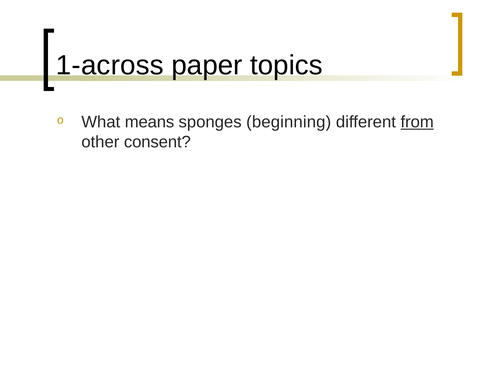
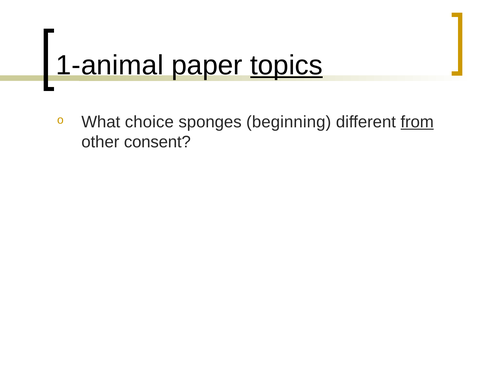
1-across: 1-across -> 1-animal (110, 65)
topics underline: none -> present (286, 65)
means: means -> choice (149, 122)
